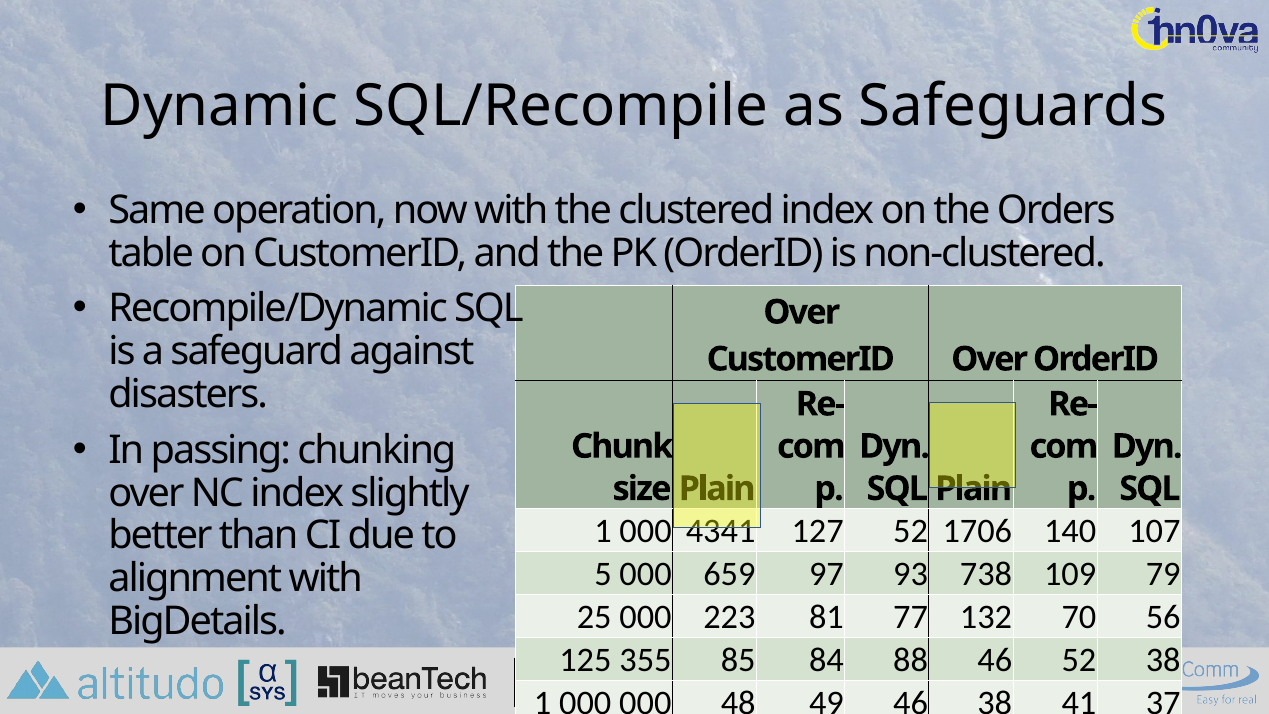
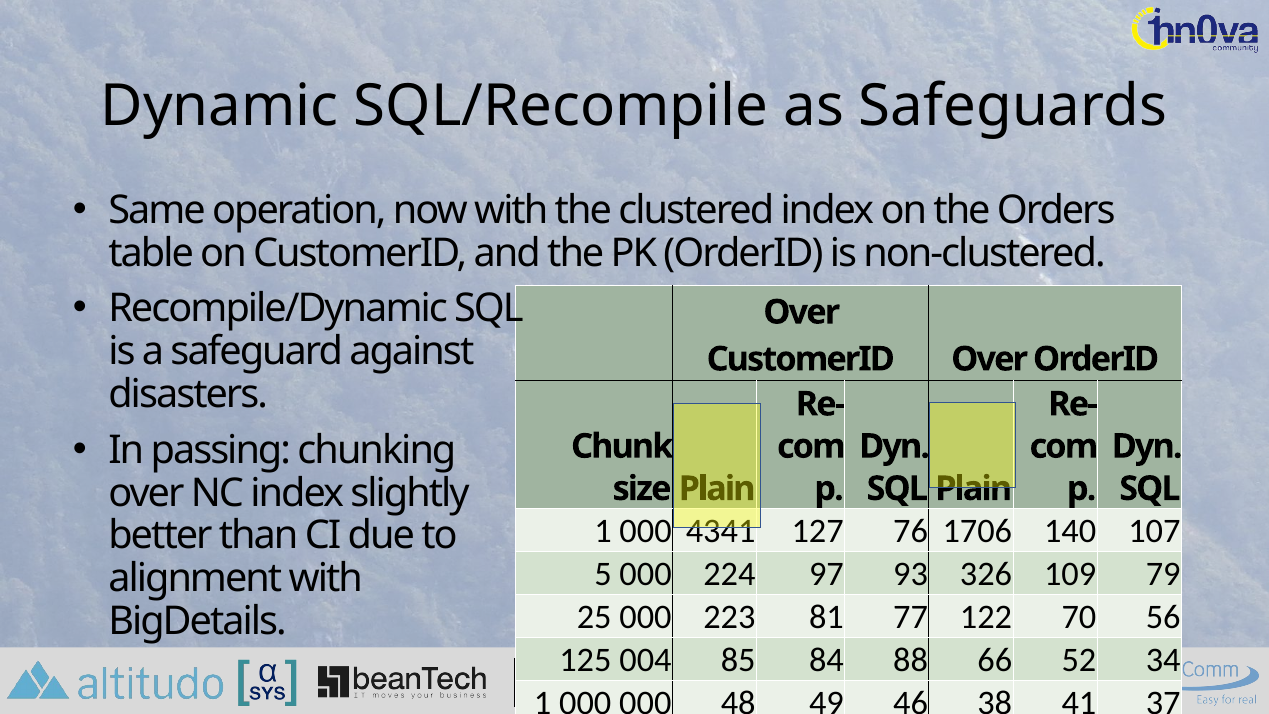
127 52: 52 -> 76 (911, 531)
659: 659 -> 224 (729, 574)
738: 738 -> 326 (986, 574)
132: 132 -> 122 (986, 617)
355: 355 -> 004 (645, 660)
88 46: 46 -> 66 (995, 660)
52 38: 38 -> 34 (1163, 660)
